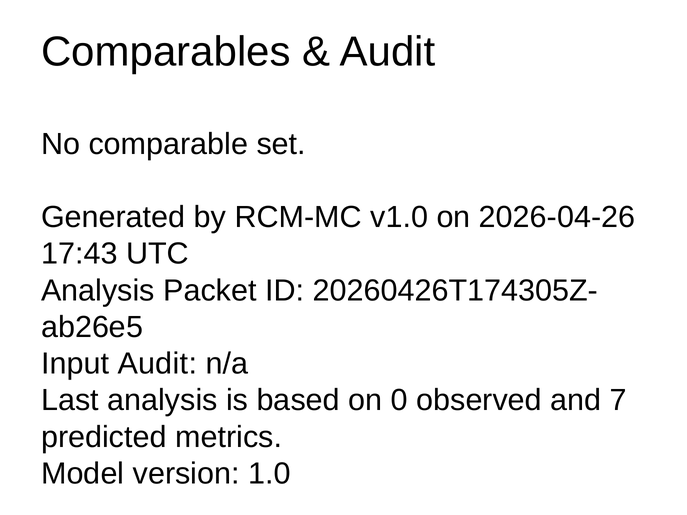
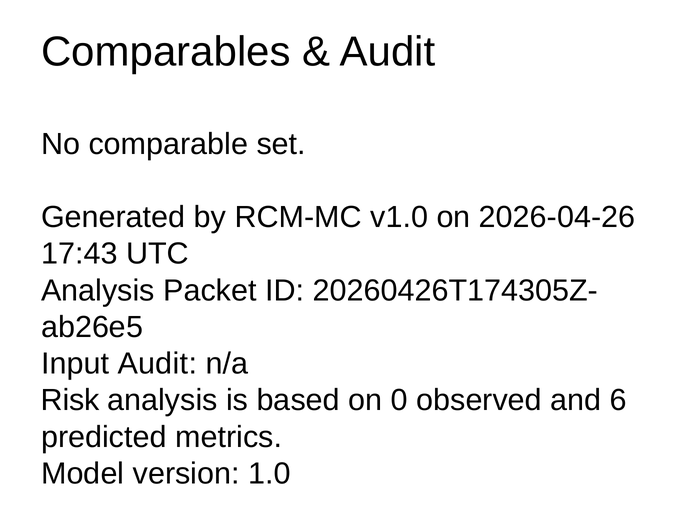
Last: Last -> Risk (70, 401)
7: 7 -> 6 (618, 401)
